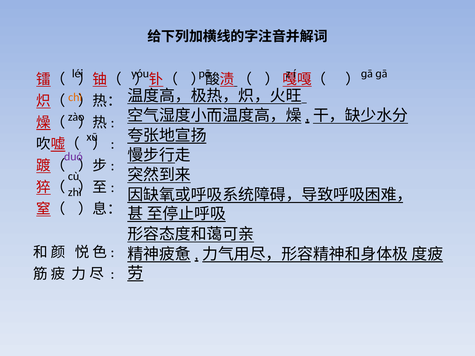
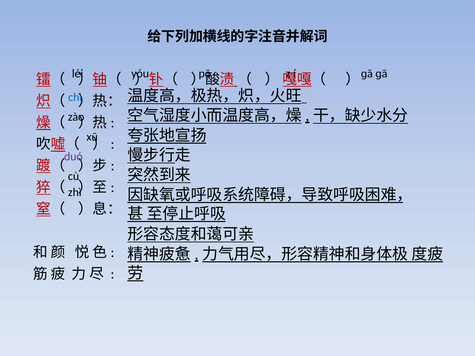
chì colour: orange -> blue (75, 97)
